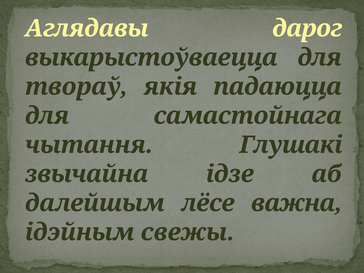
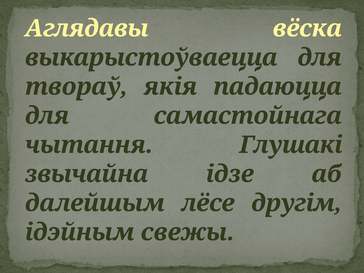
дарог: дарог -> вёска (307, 28)
важна: важна -> другім (297, 203)
